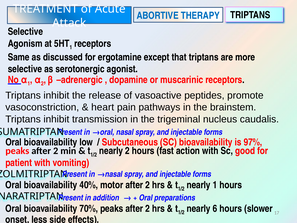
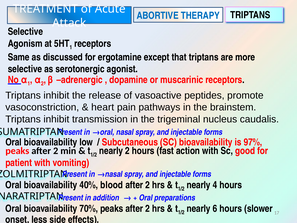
motor: motor -> blood (112, 185)
nearly 1: 1 -> 4 (215, 185)
